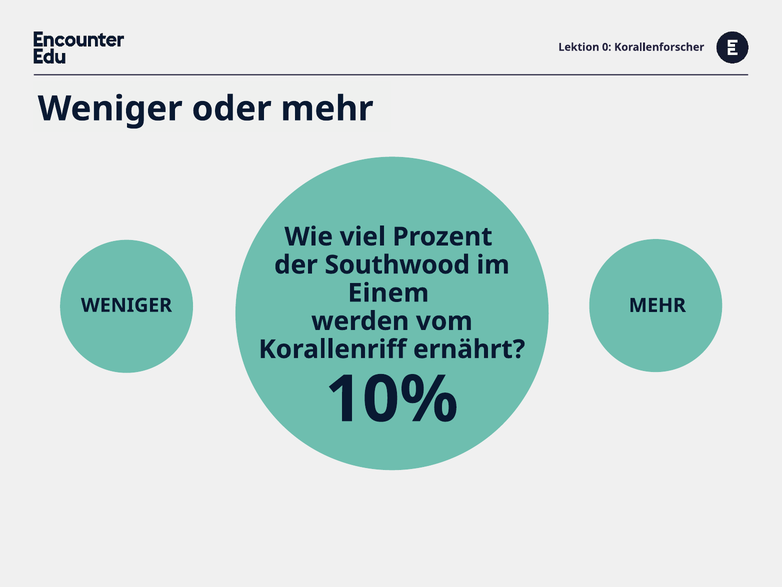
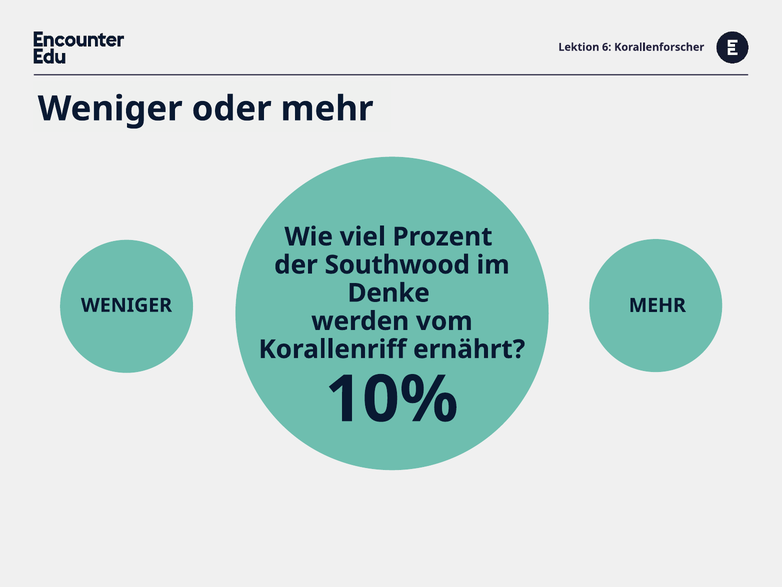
0: 0 -> 6 (607, 47)
Einem: Einem -> Denke (389, 293)
